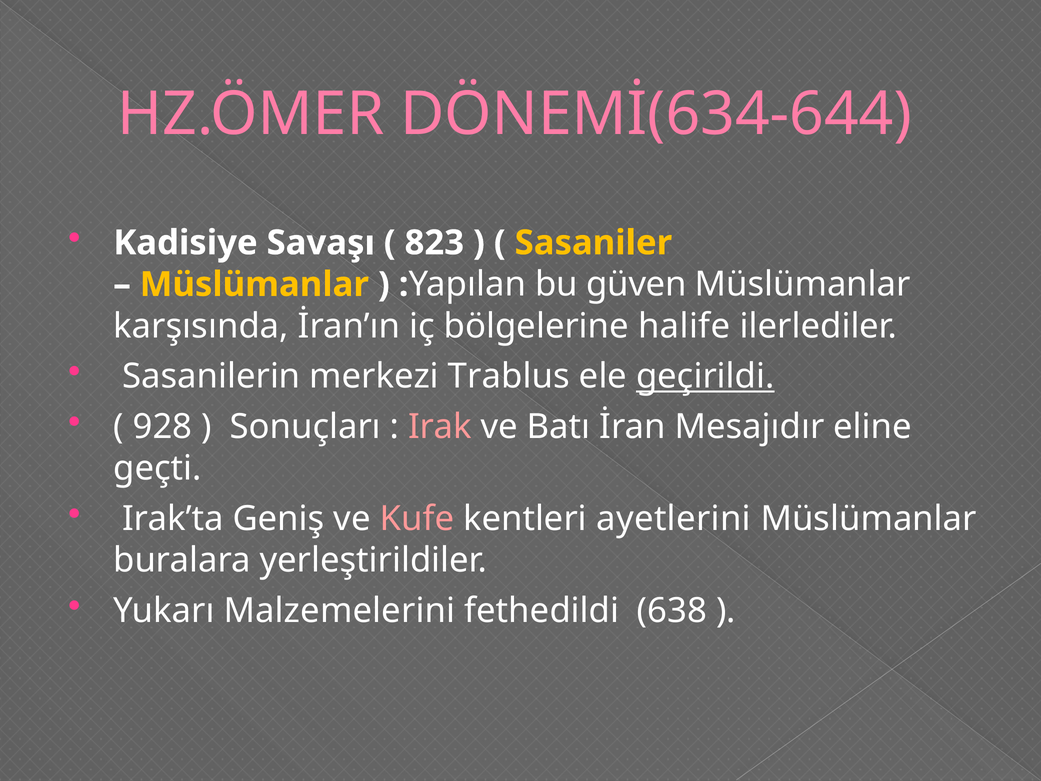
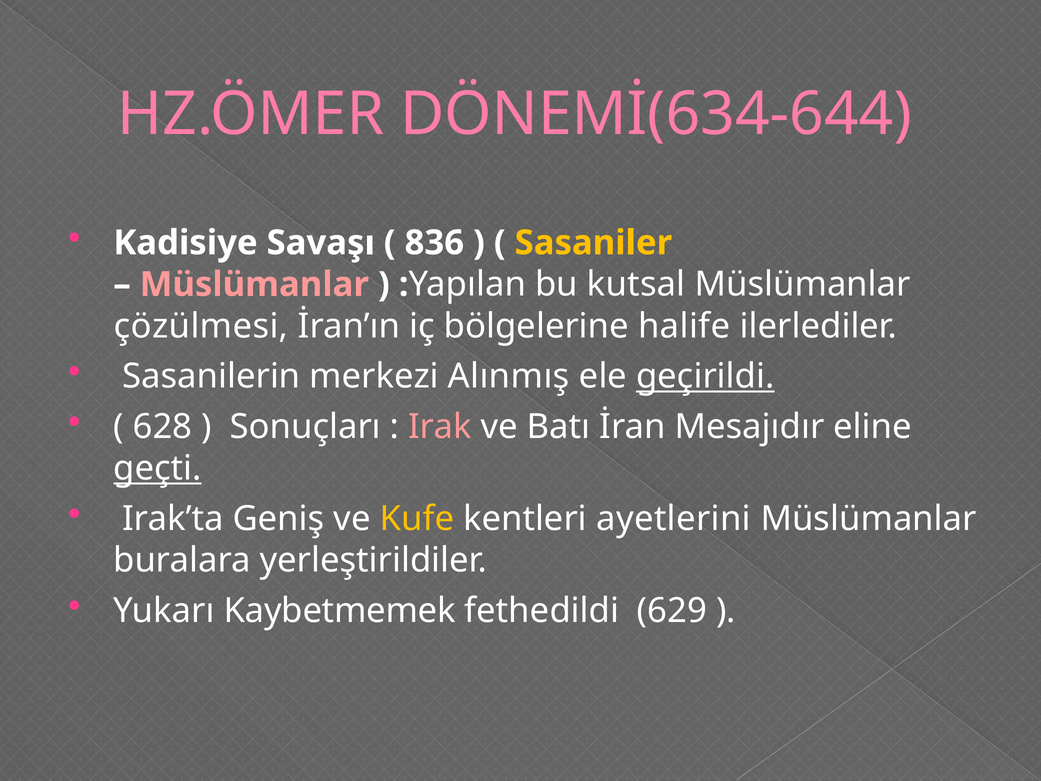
823: 823 -> 836 (434, 243)
Müslümanlar colour: yellow -> pink (254, 284)
güven: güven -> kutsal (636, 284)
karşısında: karşısında -> çözülmesi (201, 326)
Trablus: Trablus -> Alınmış (509, 376)
928: 928 -> 628 (162, 427)
geçti underline: none -> present (157, 468)
Kufe colour: pink -> yellow (417, 519)
Malzemelerini: Malzemelerini -> Kaybetmemek (340, 611)
638: 638 -> 629 (672, 611)
